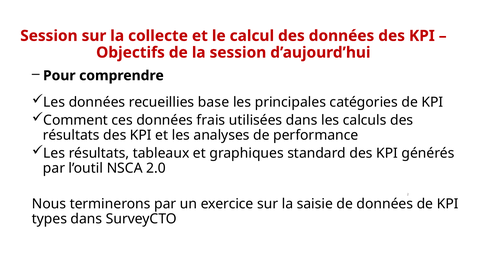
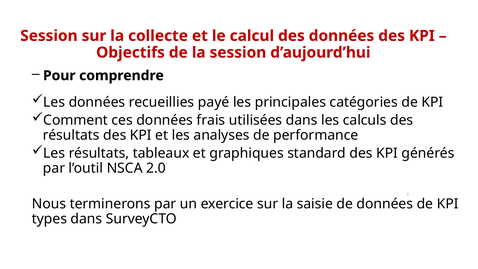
base: base -> payé (214, 102)
